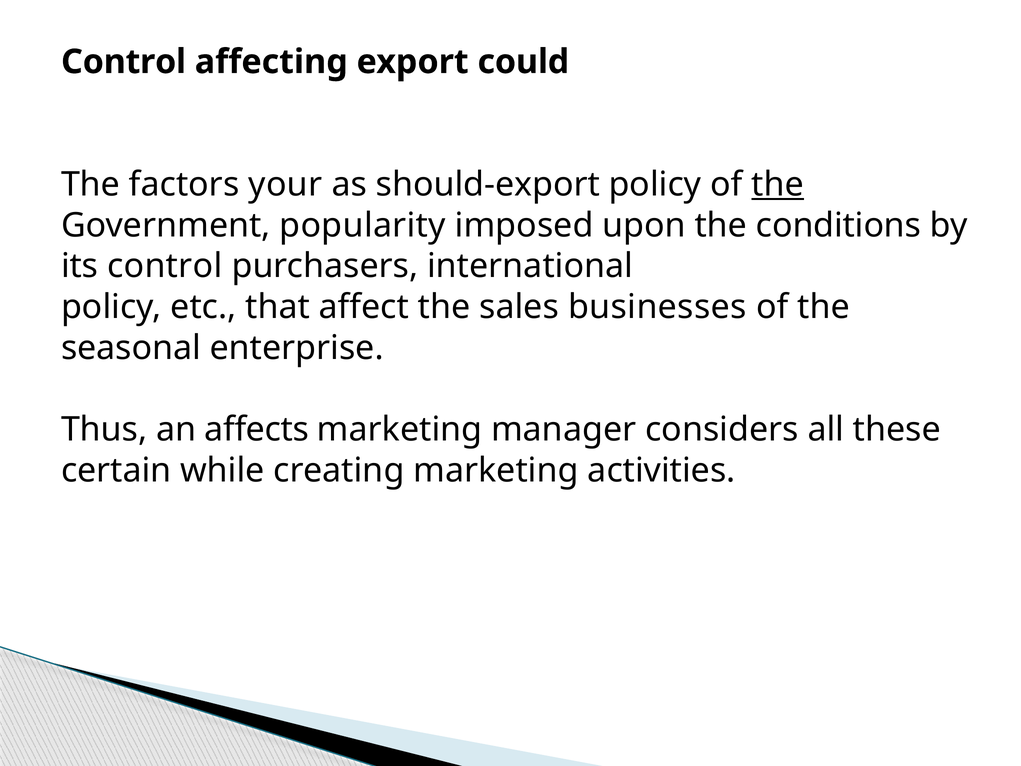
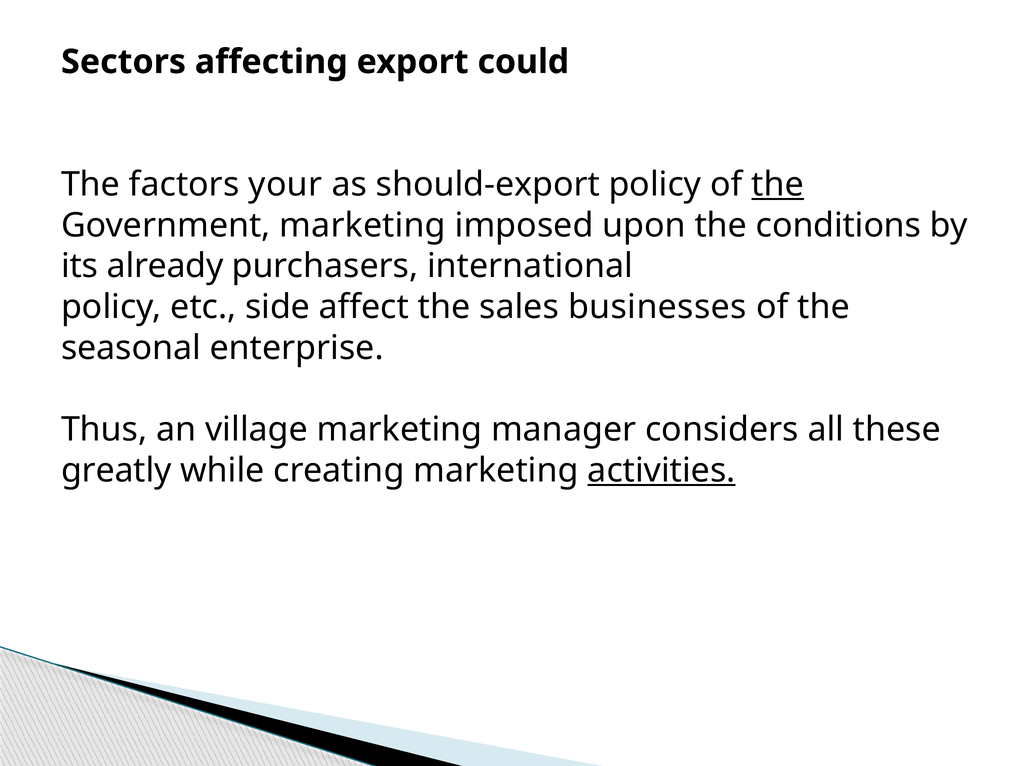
Control: Control -> Sectors (124, 62)
Government popularity: popularity -> marketing (363, 225)
its control: control -> already (165, 266)
that: that -> side (278, 307)
affects: affects -> village (257, 429)
certain: certain -> greatly (116, 470)
activities underline: none -> present (662, 470)
